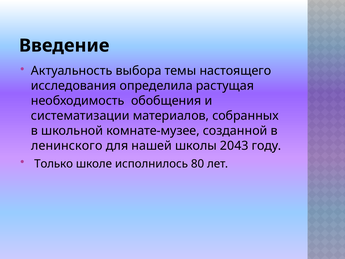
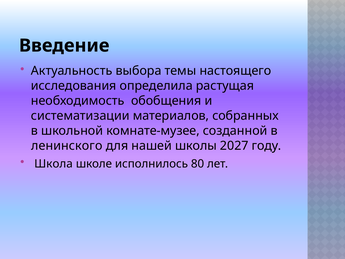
2043: 2043 -> 2027 (234, 146)
Только: Только -> Школа (53, 164)
